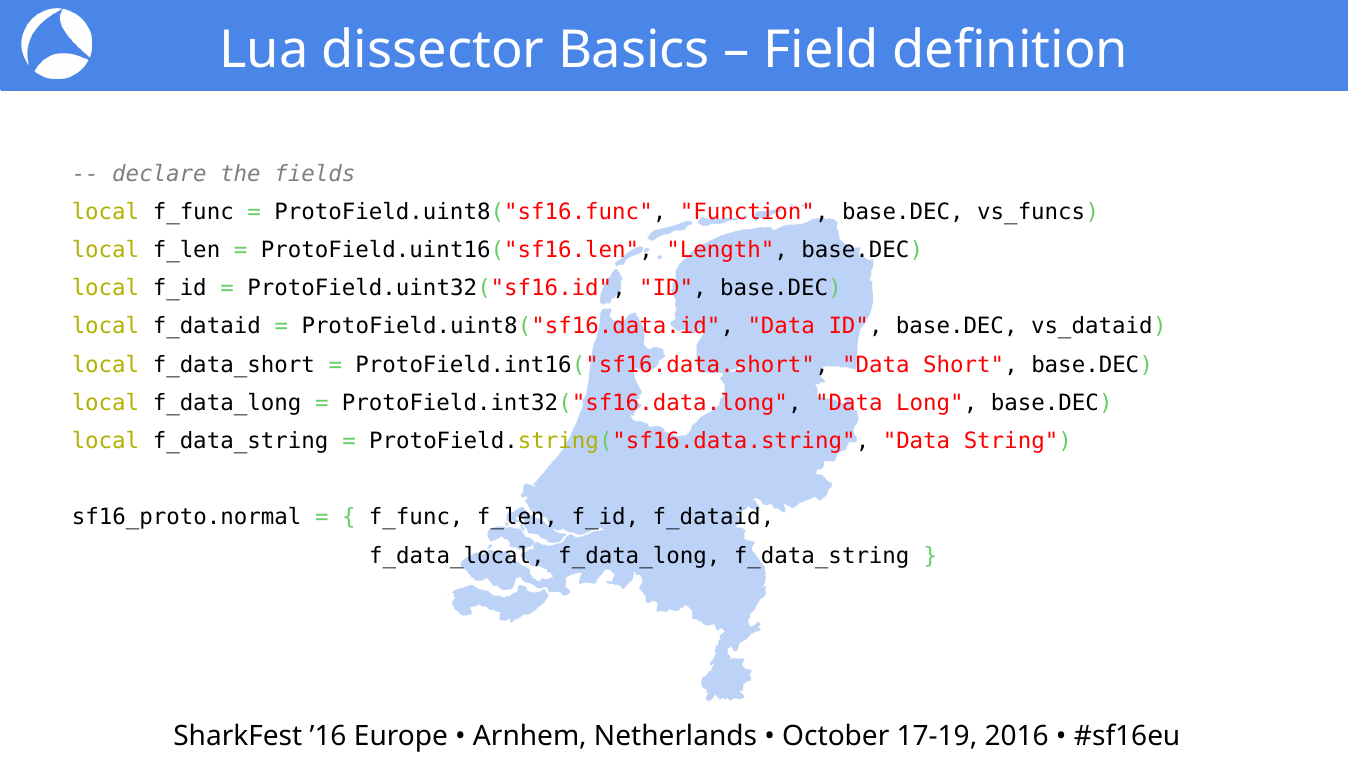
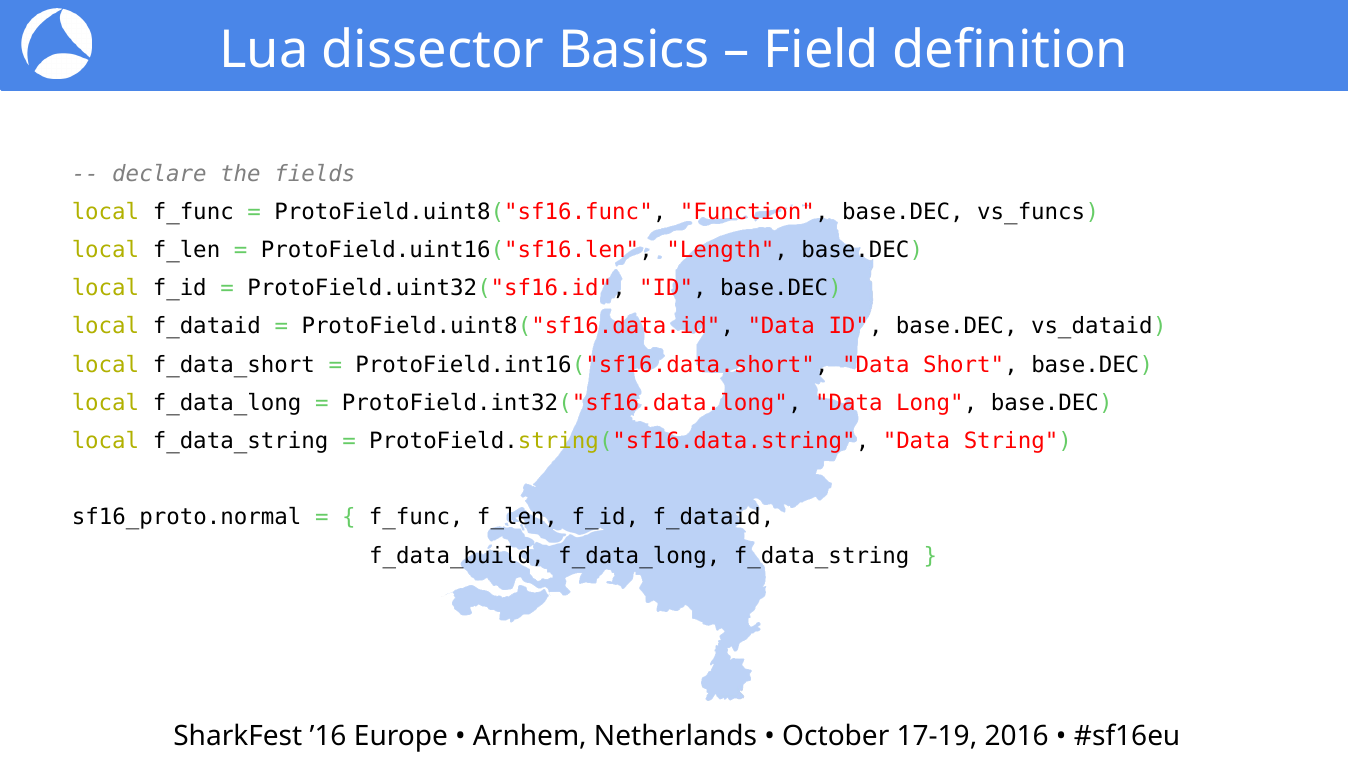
f_data_local: f_data_local -> f_data_build (457, 556)
